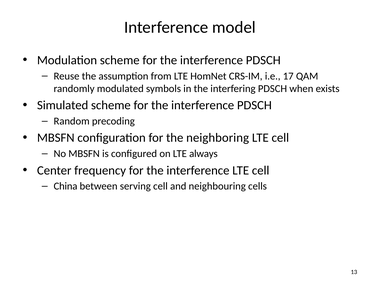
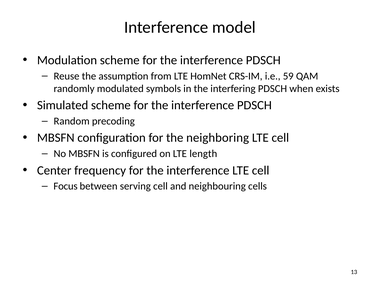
17: 17 -> 59 (288, 76)
always: always -> length (203, 154)
China: China -> Focus (66, 186)
